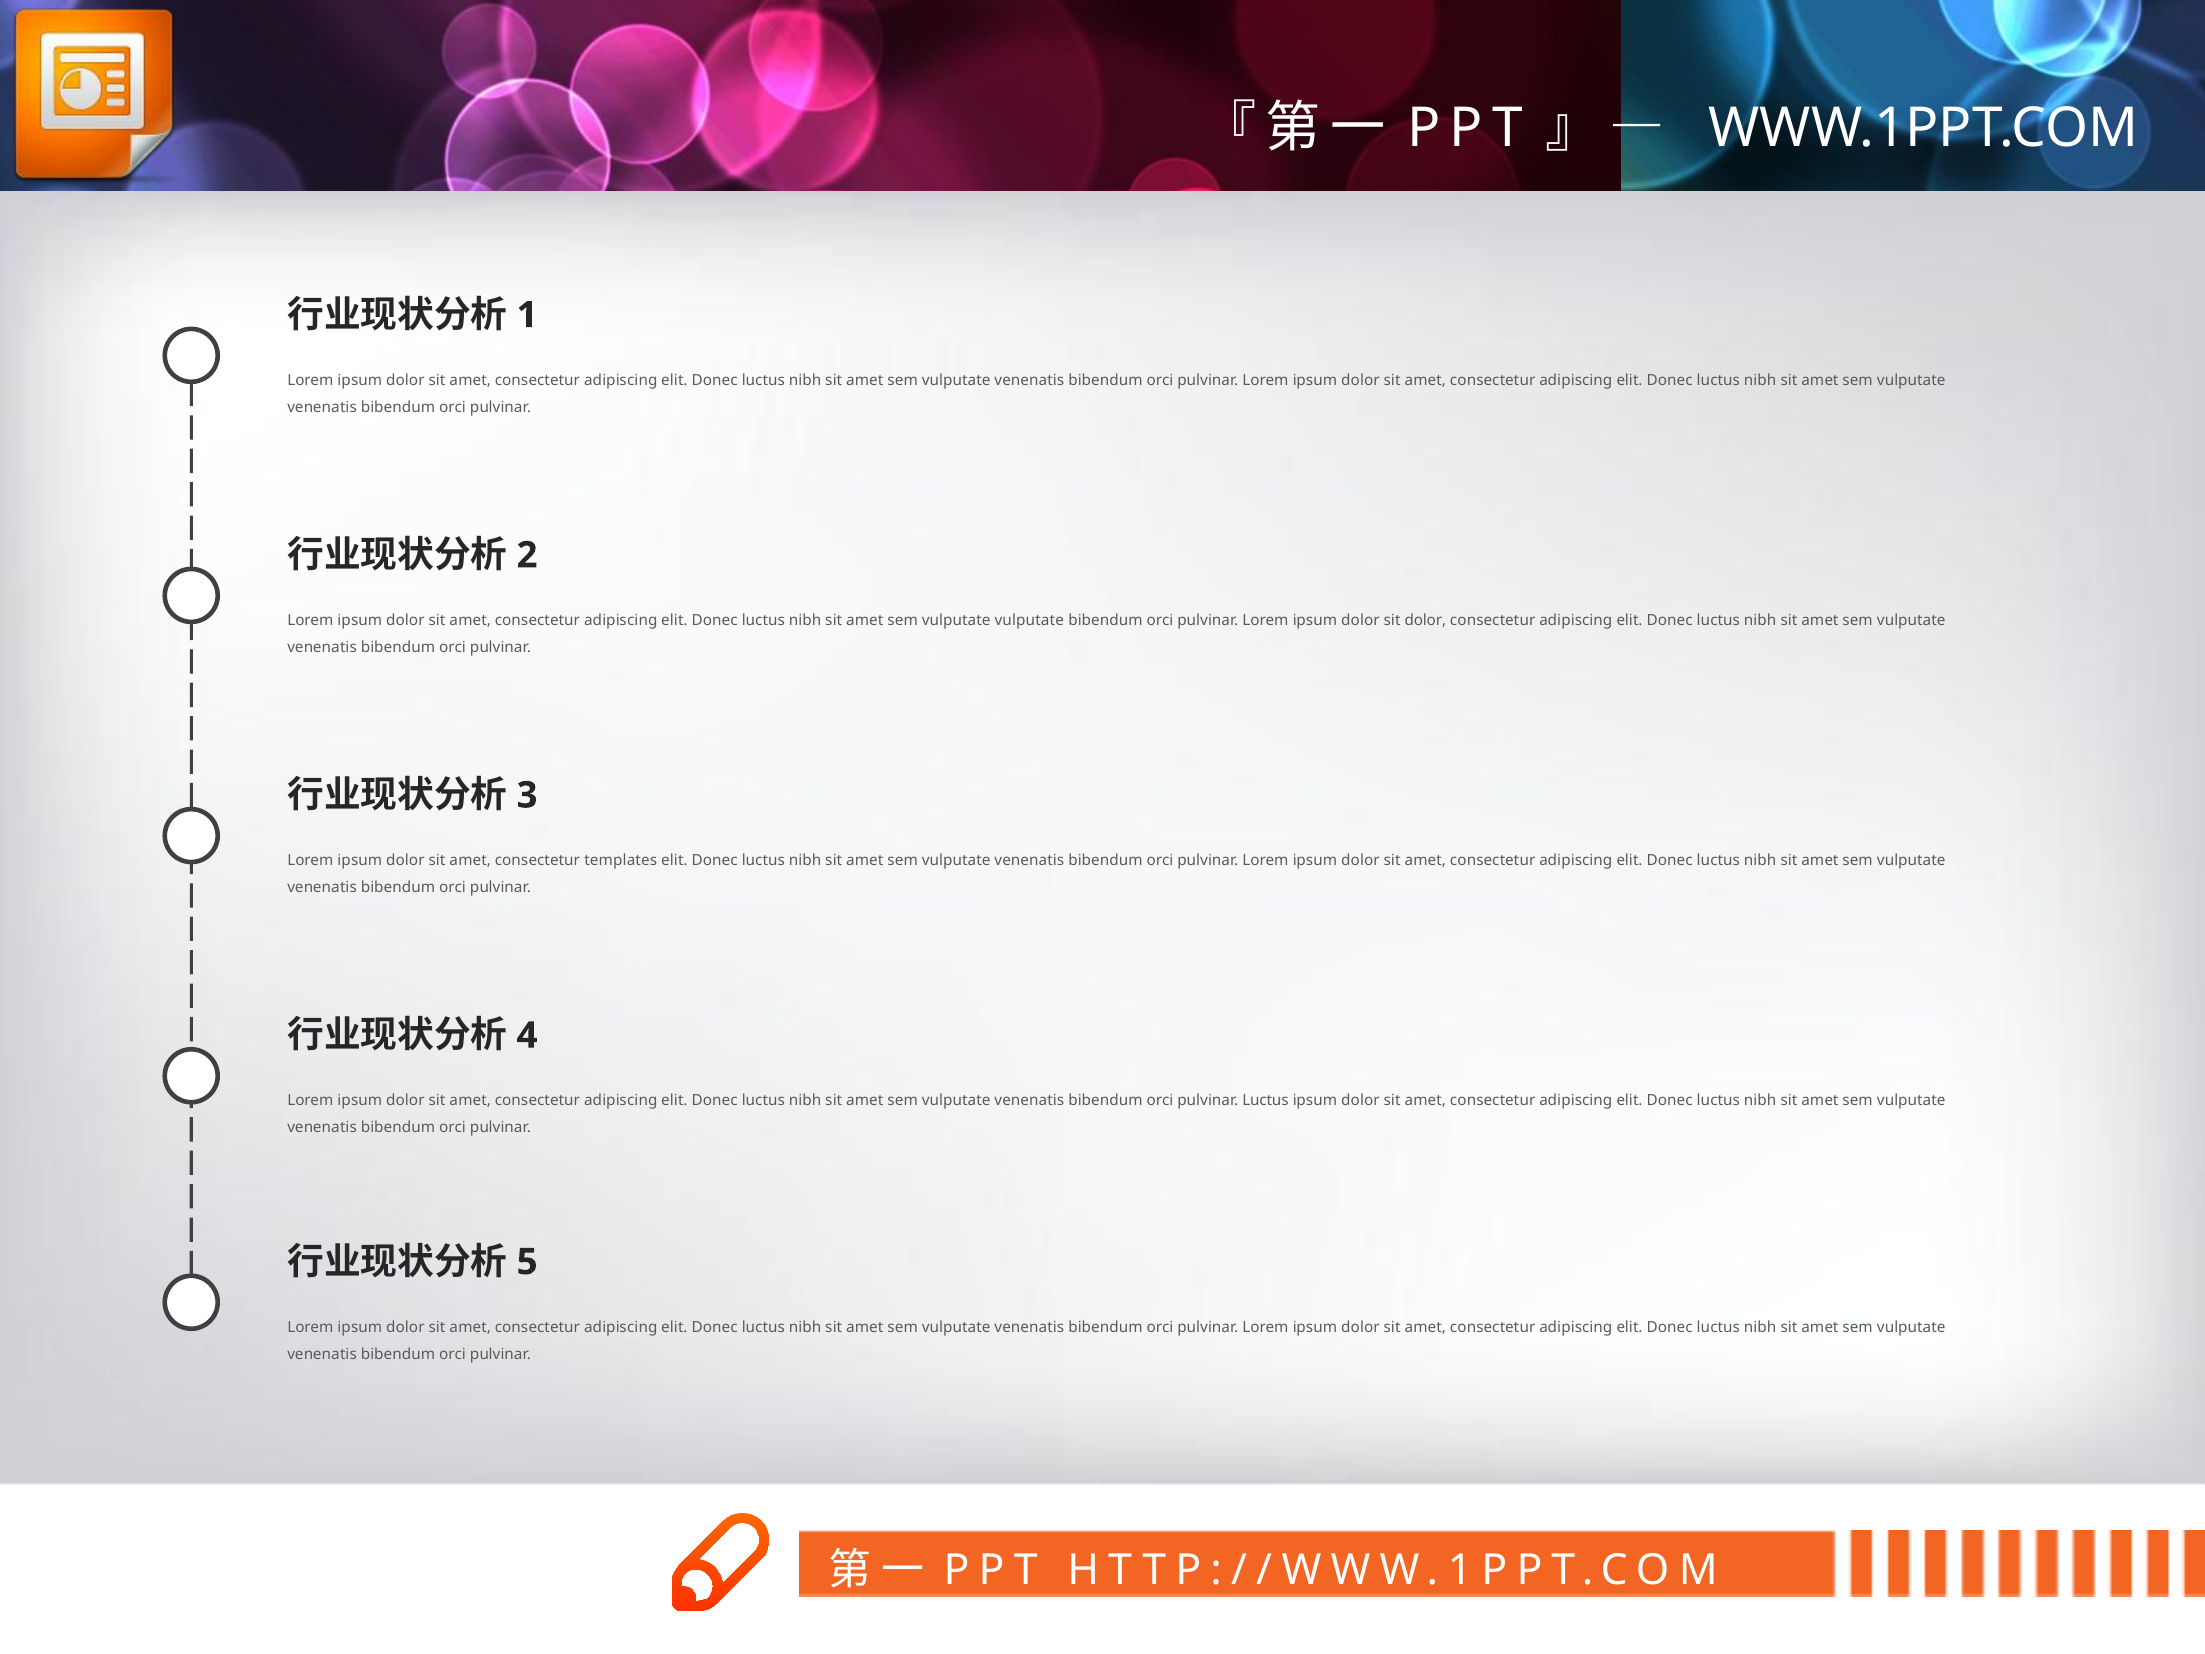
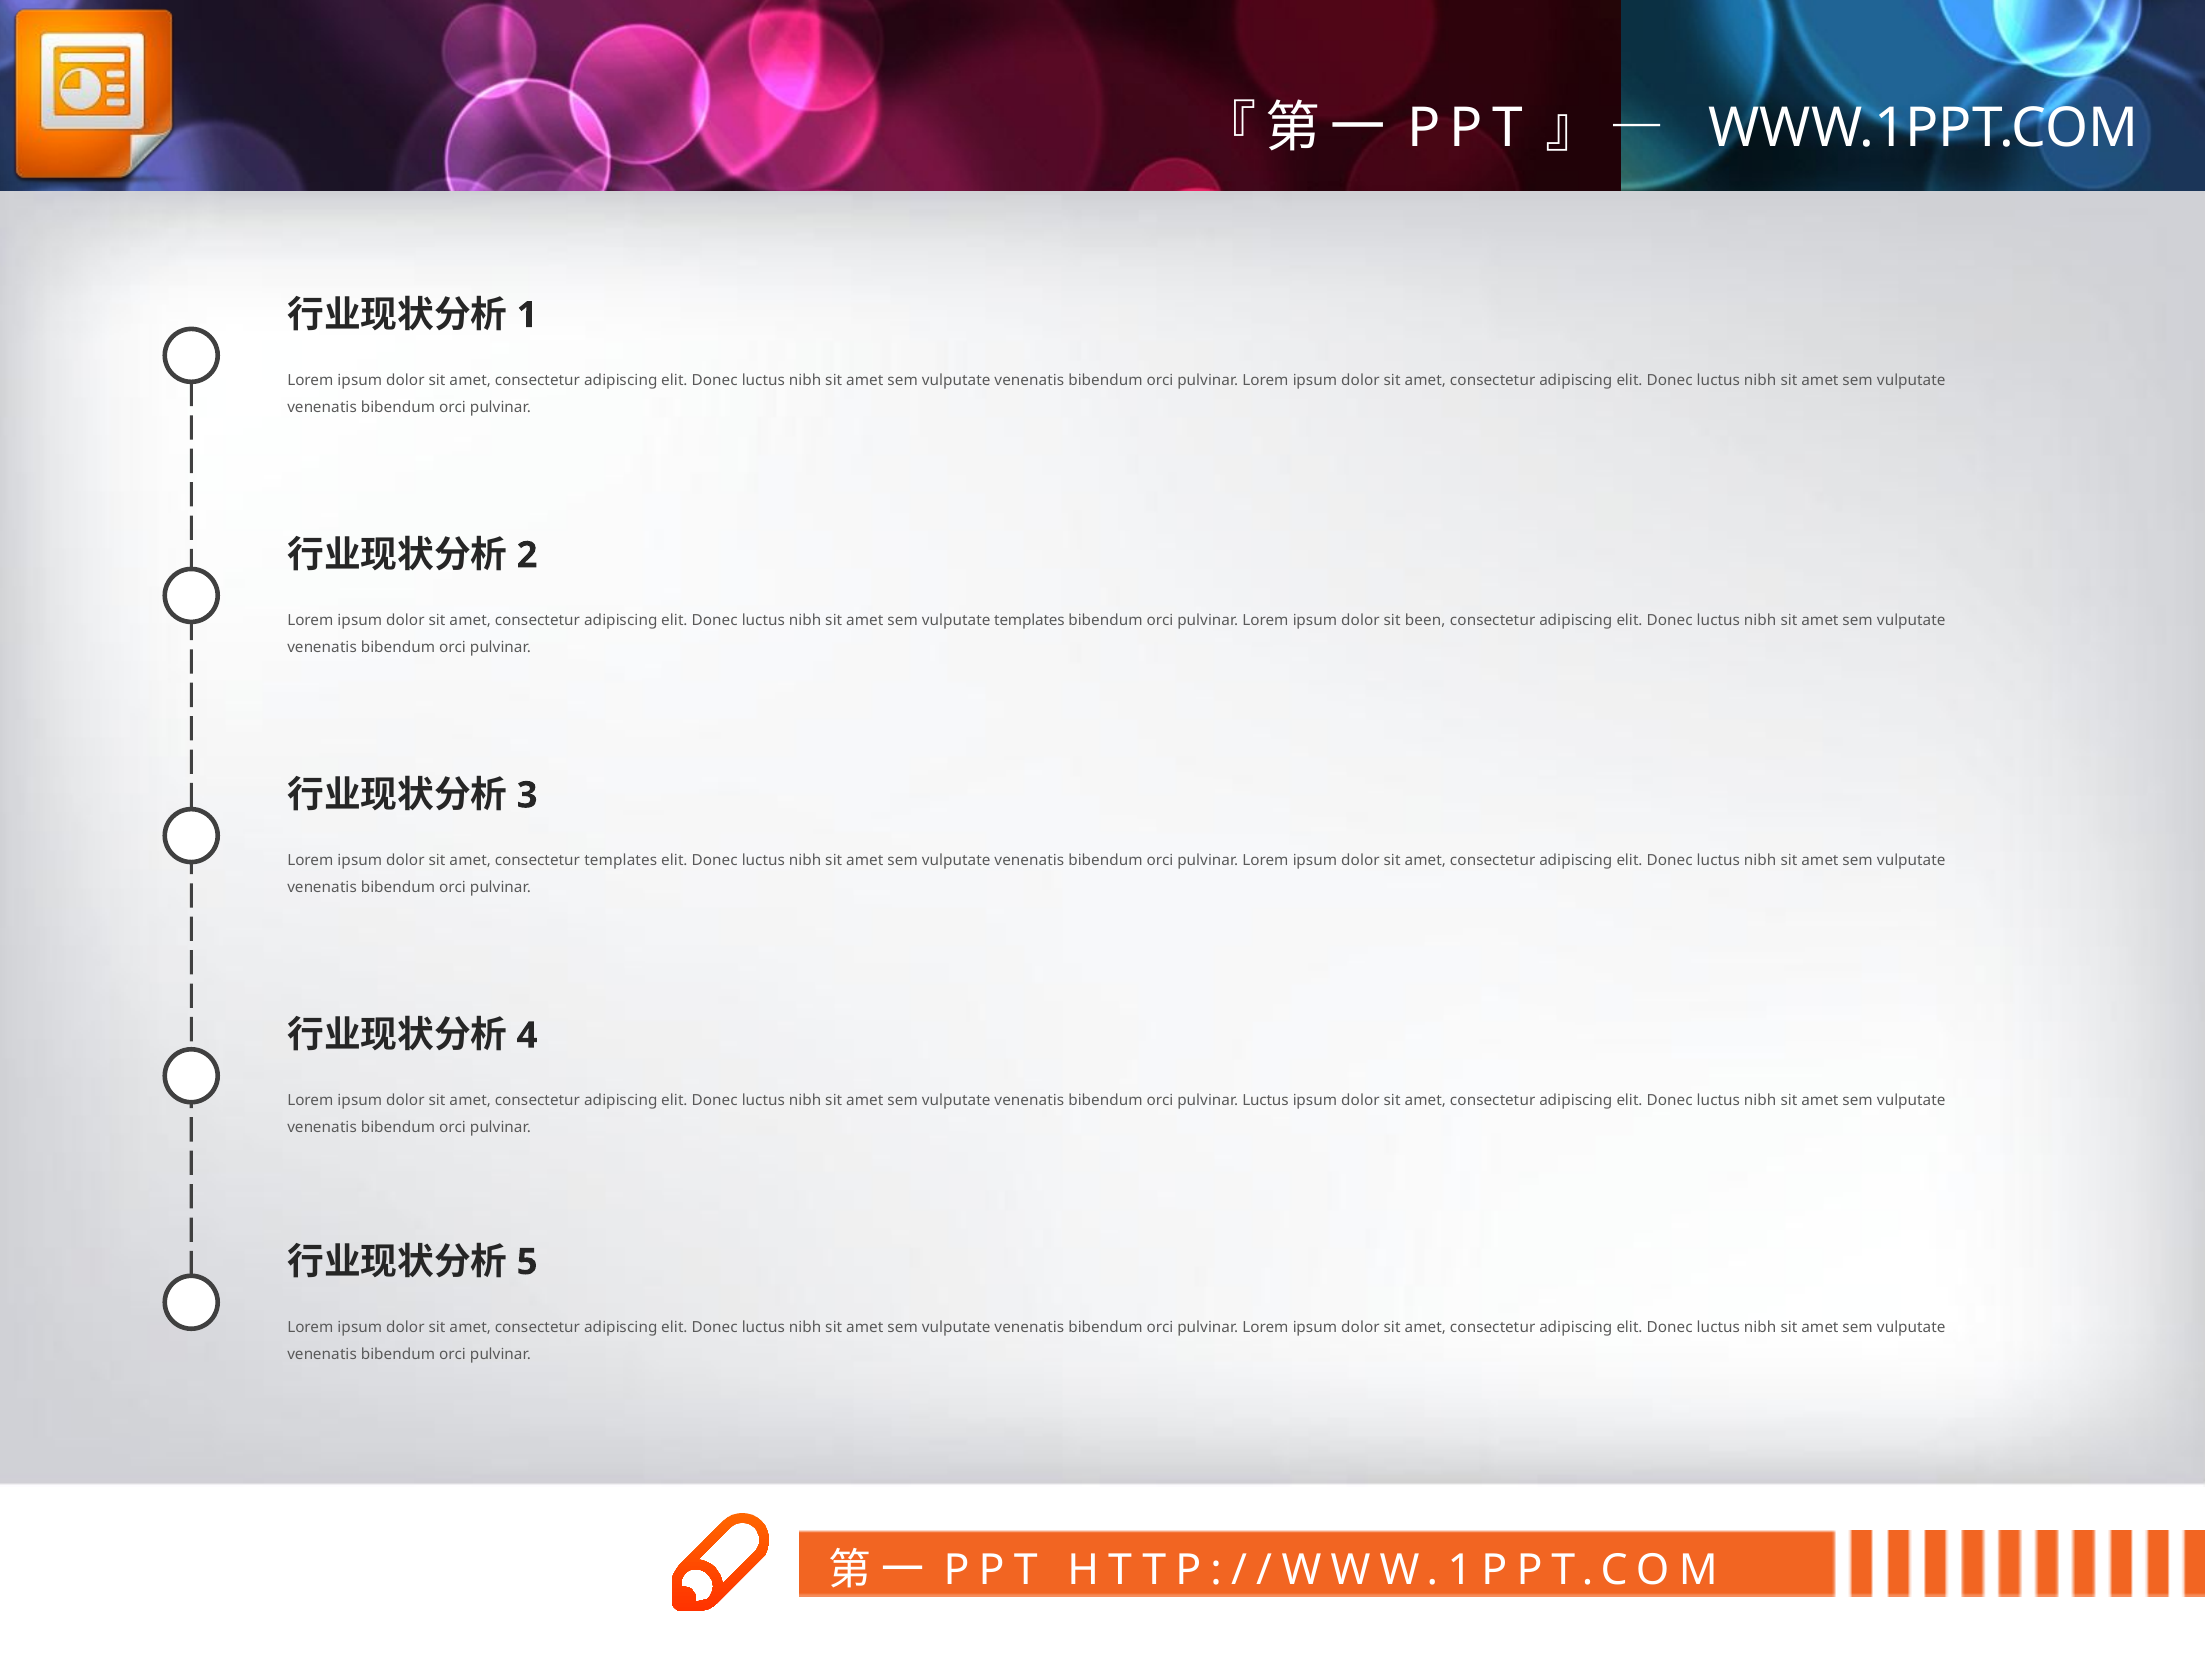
vulputate vulputate: vulputate -> templates (1029, 620)
sit dolor: dolor -> been (1425, 620)
